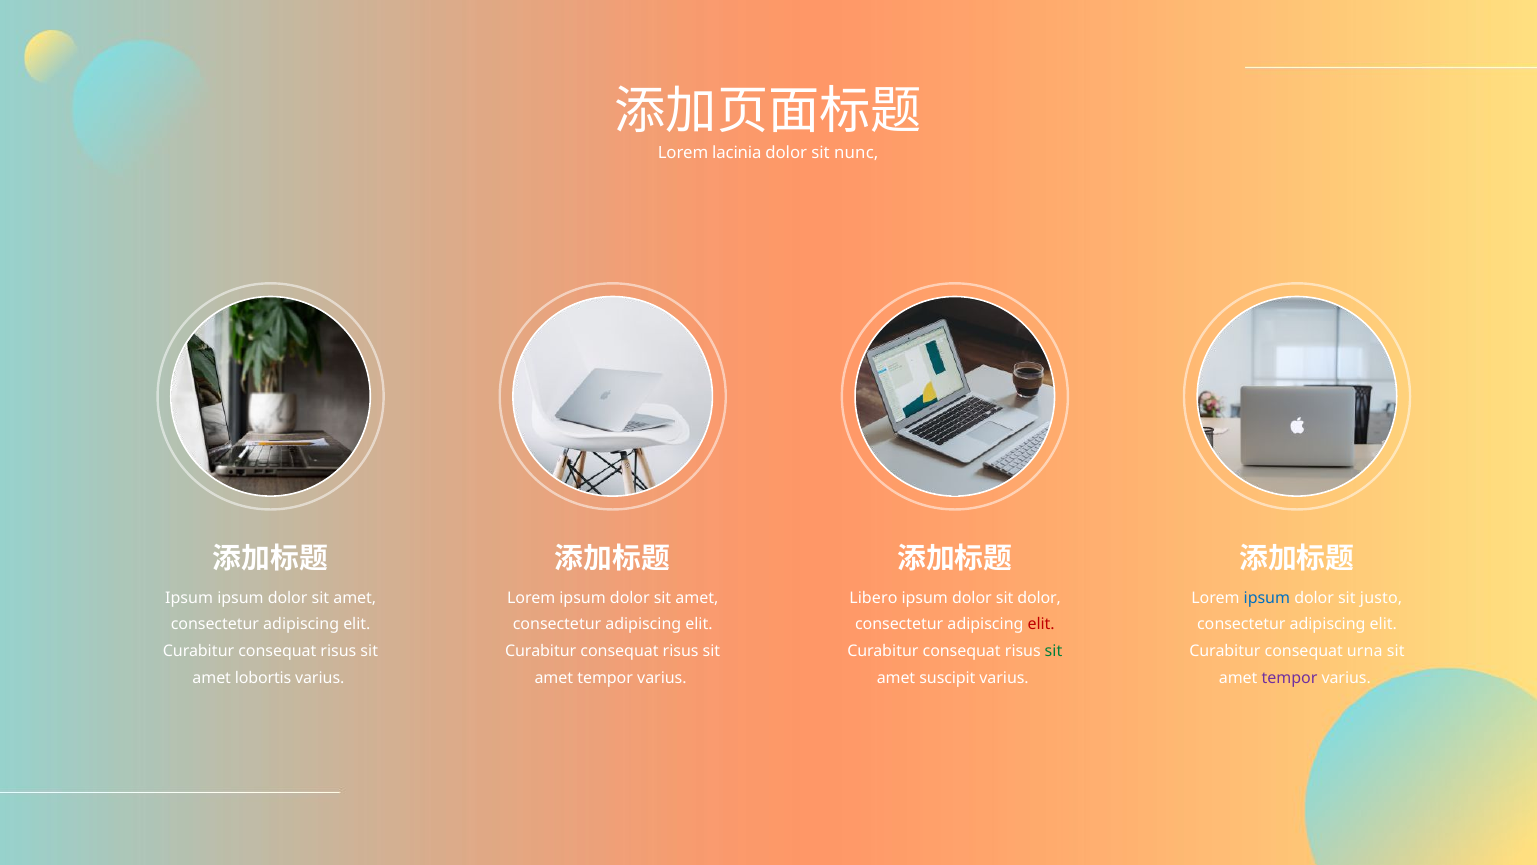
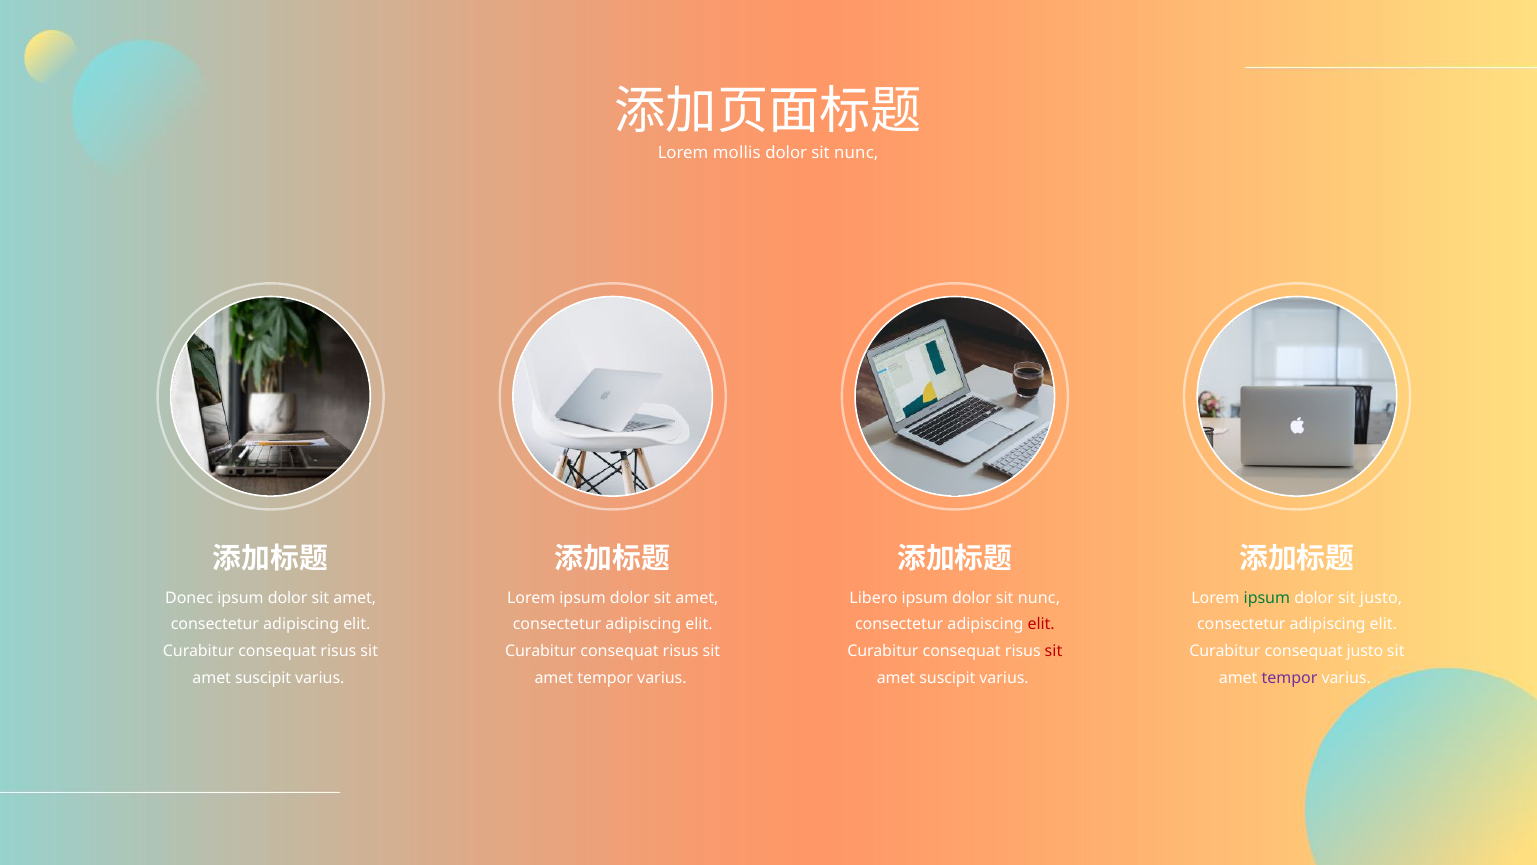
lacinia: lacinia -> mollis (737, 153)
Ipsum: Ipsum -> Donec (189, 598)
ipsum dolor sit dolor: dolor -> nunc (1039, 598)
ipsum colour: blue -> green (1267, 598)
sit colour: green -> red (1054, 651)
consequat urna: urna -> justo (1365, 651)
lobortis: lobortis -> suscipit (263, 677)
